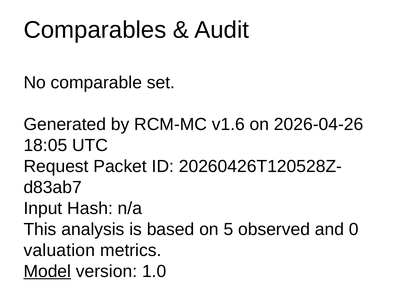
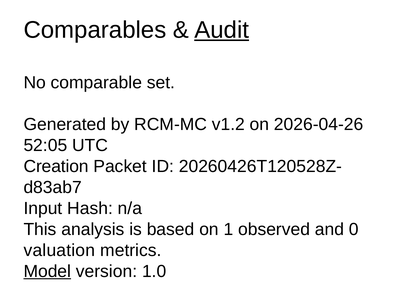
Audit underline: none -> present (222, 30)
v1.6: v1.6 -> v1.2 (228, 124)
18:05: 18:05 -> 52:05 (45, 145)
Request: Request -> Creation (56, 166)
5: 5 -> 1 (228, 229)
